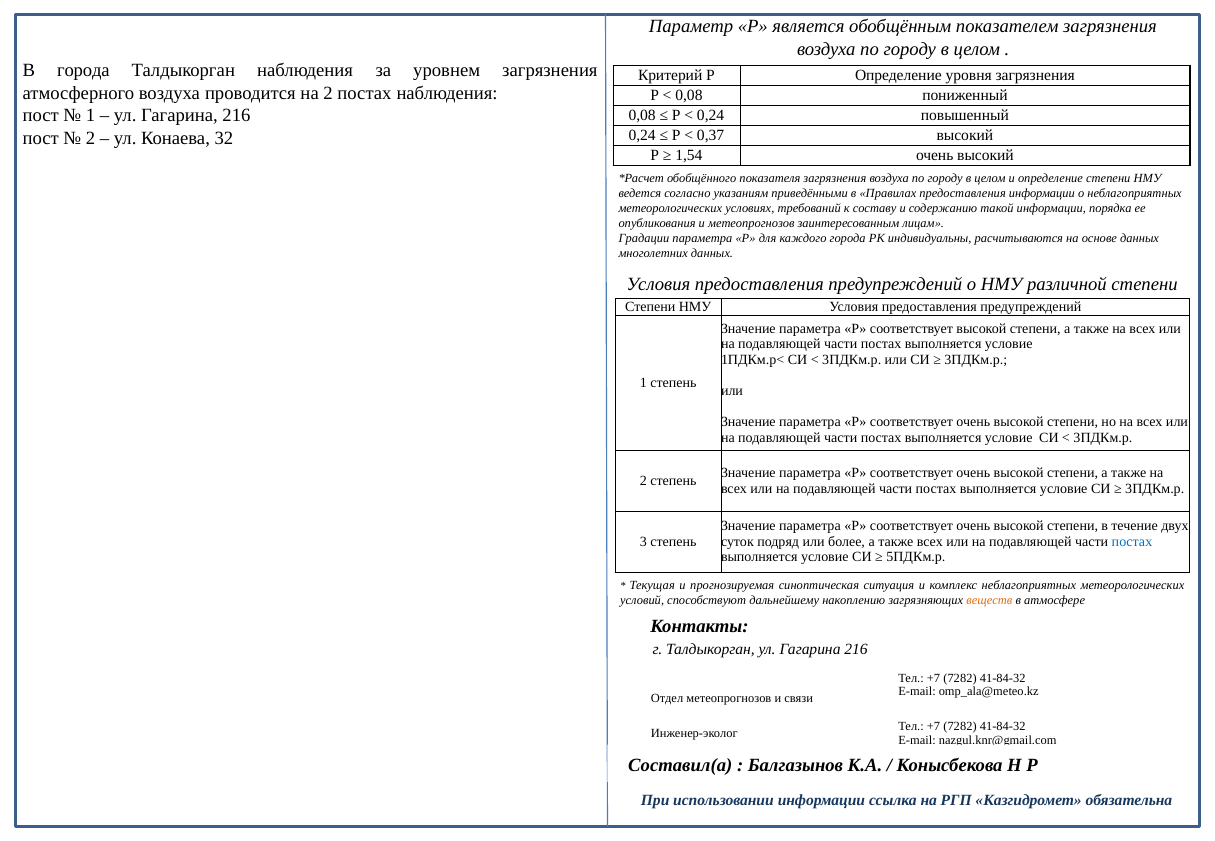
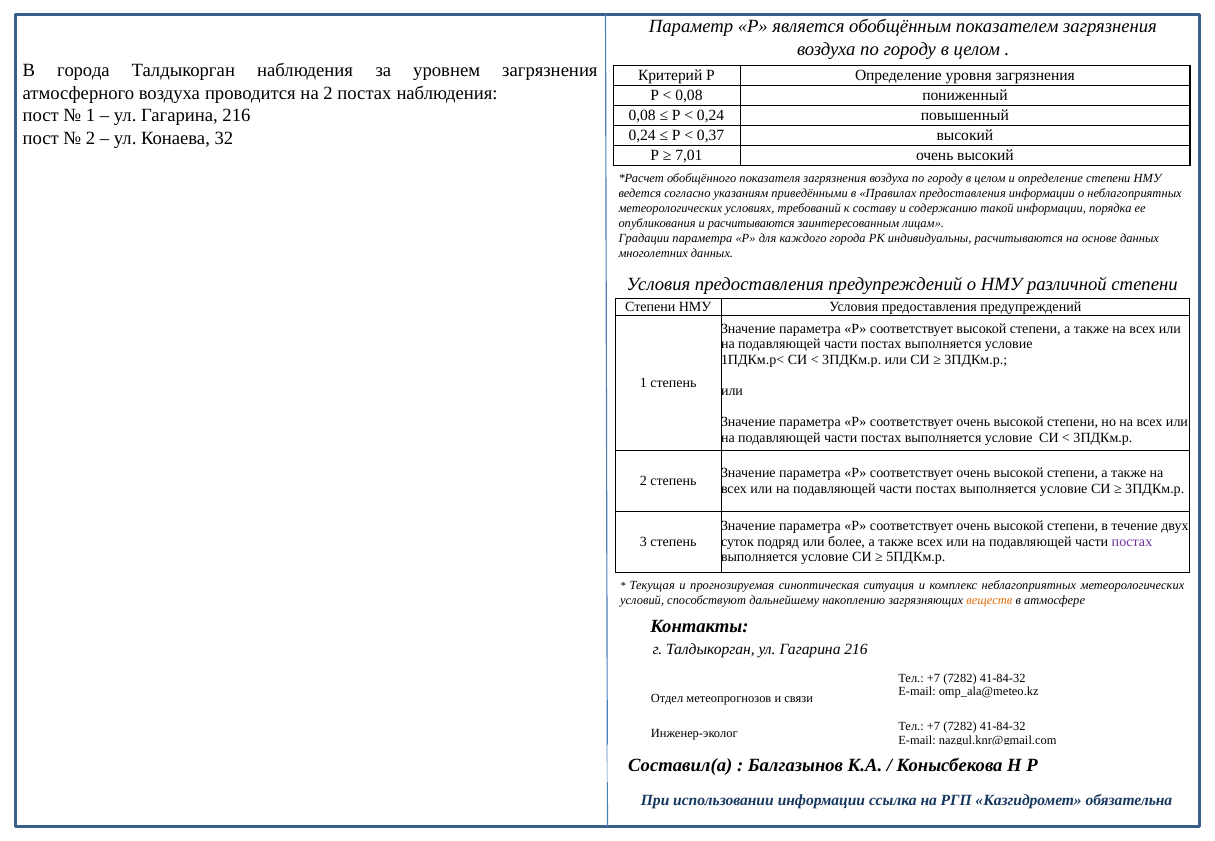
1,54: 1,54 -> 7,01 (689, 155)
и метеопрогнозов: метеопрогнозов -> расчитываются (751, 223)
постах colour: blue -> purple (1132, 542)
